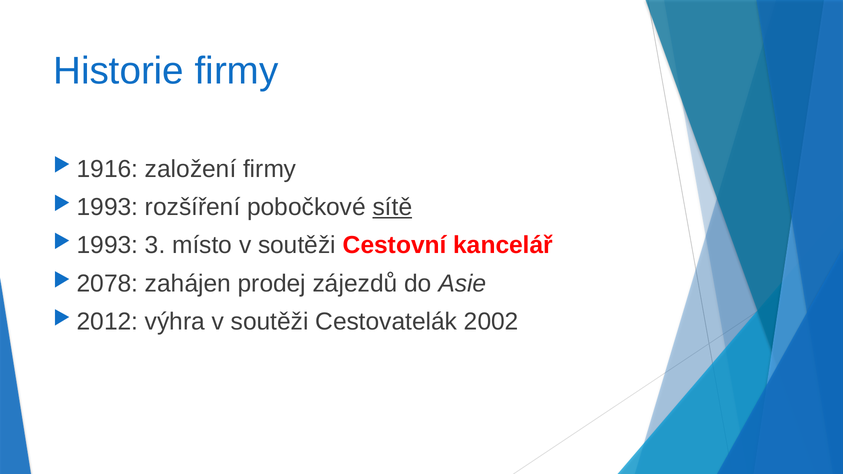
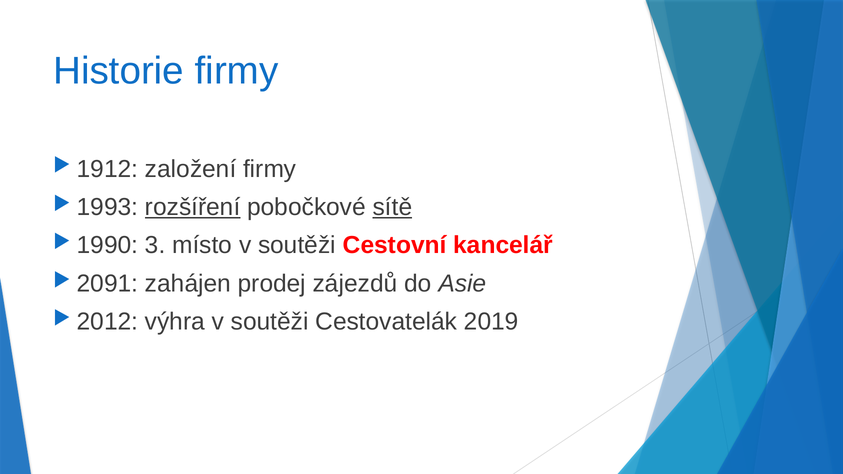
1916: 1916 -> 1912 (108, 169)
rozšíření underline: none -> present (193, 207)
1993: 1993 -> 1990 (108, 245)
2078: 2078 -> 2091 (108, 284)
2002: 2002 -> 2019 (491, 322)
